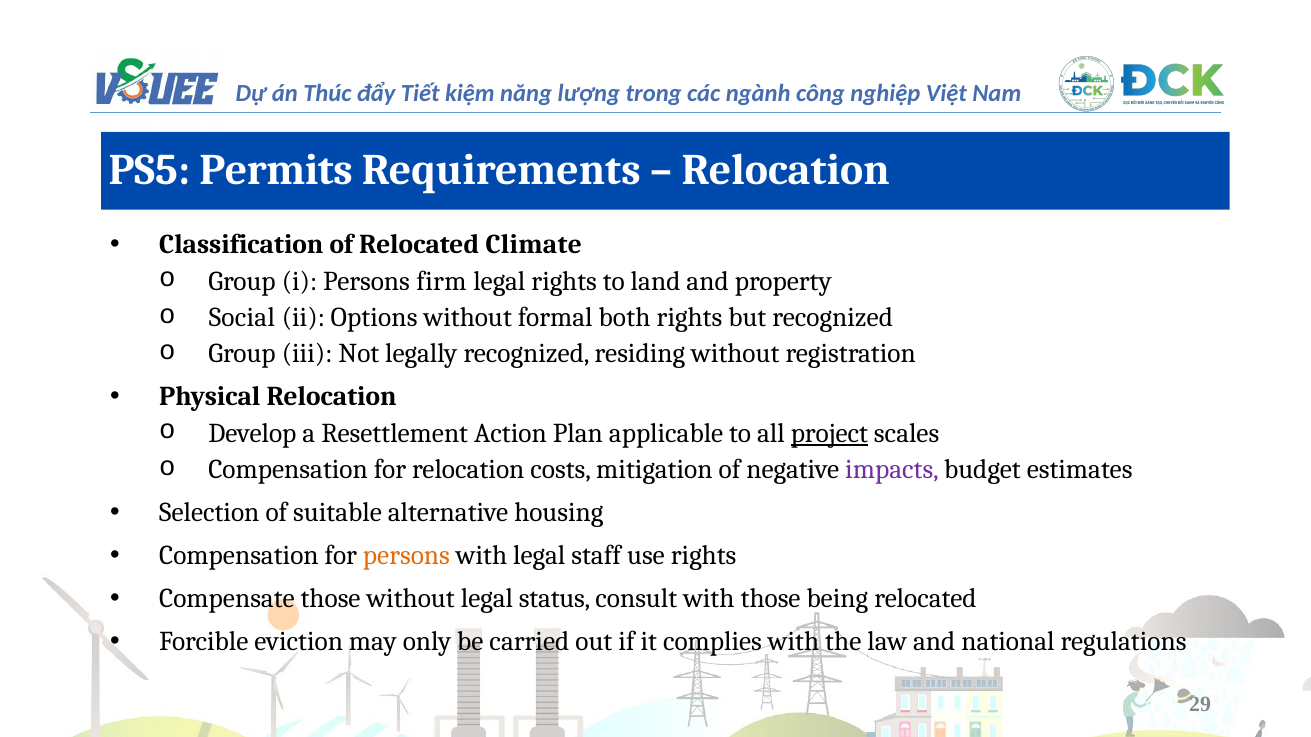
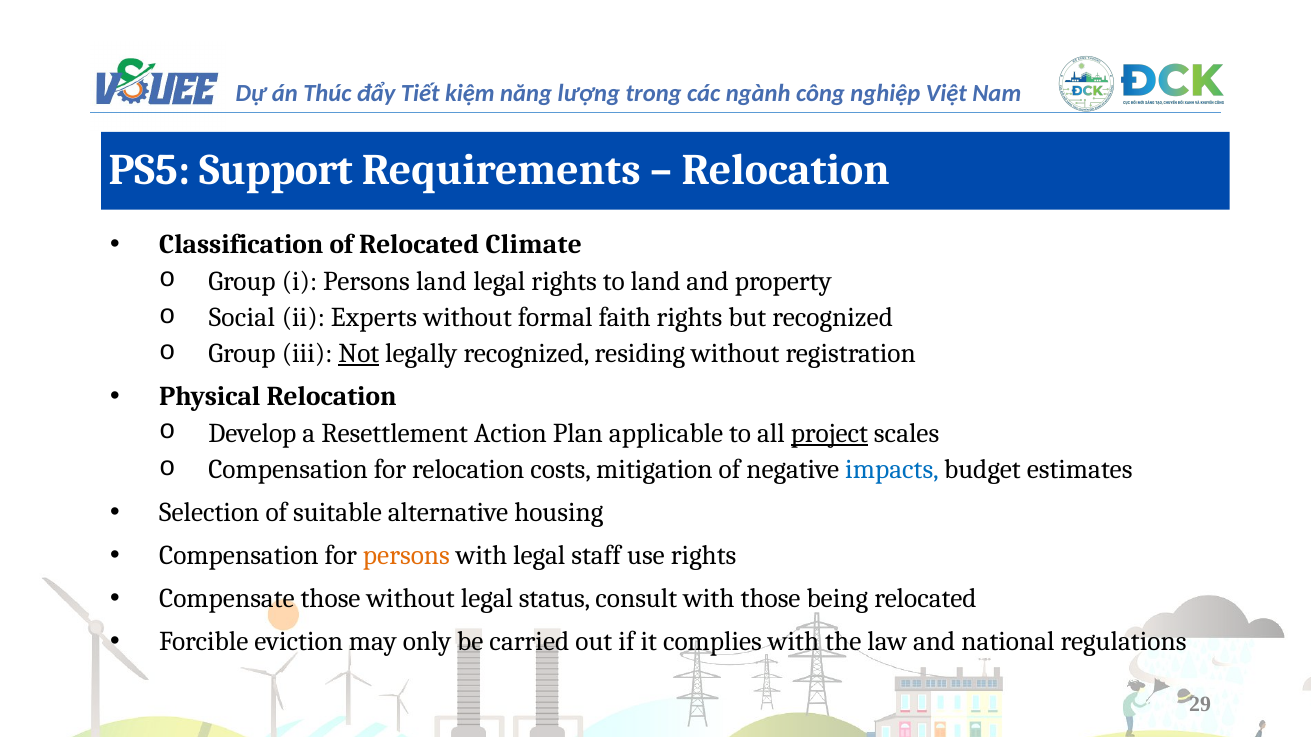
Permits: Permits -> Support (276, 171)
Persons firm: firm -> land (441, 281)
Options: Options -> Experts (374, 317)
both: both -> faith (625, 317)
Not underline: none -> present (359, 354)
impacts colour: purple -> blue (892, 470)
